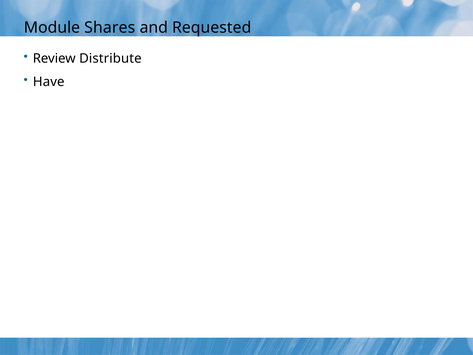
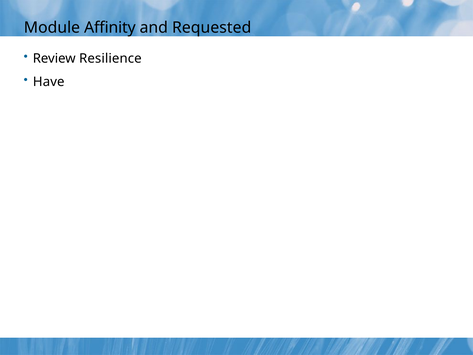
Shares: Shares -> Affinity (110, 28)
Distribute: Distribute -> Resilience (110, 58)
